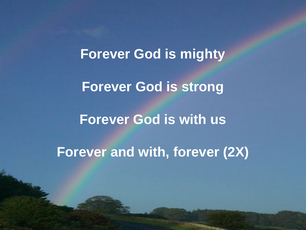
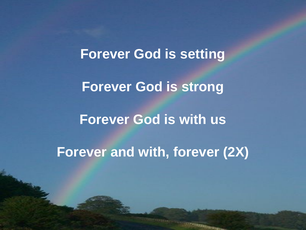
mighty: mighty -> setting (203, 54)
